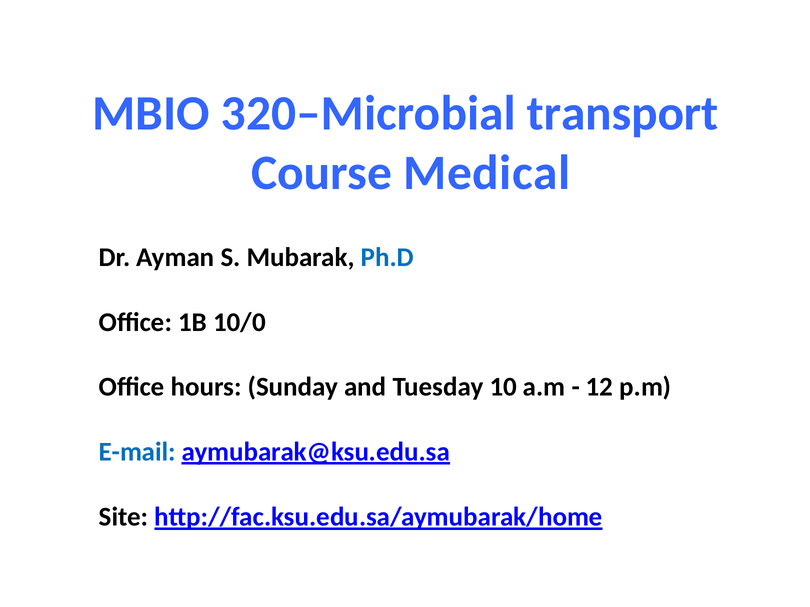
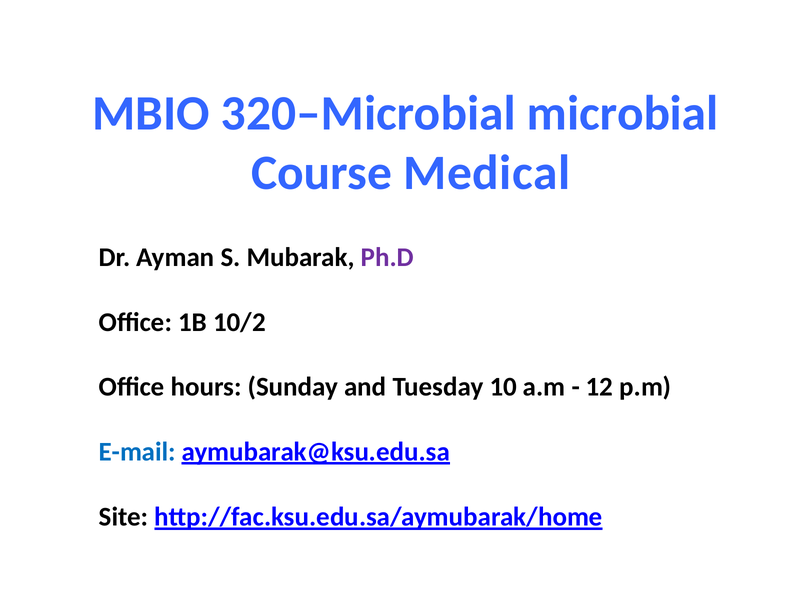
transport: transport -> microbial (623, 114)
Ph.D colour: blue -> purple (387, 258)
10/0: 10/0 -> 10/2 (239, 323)
